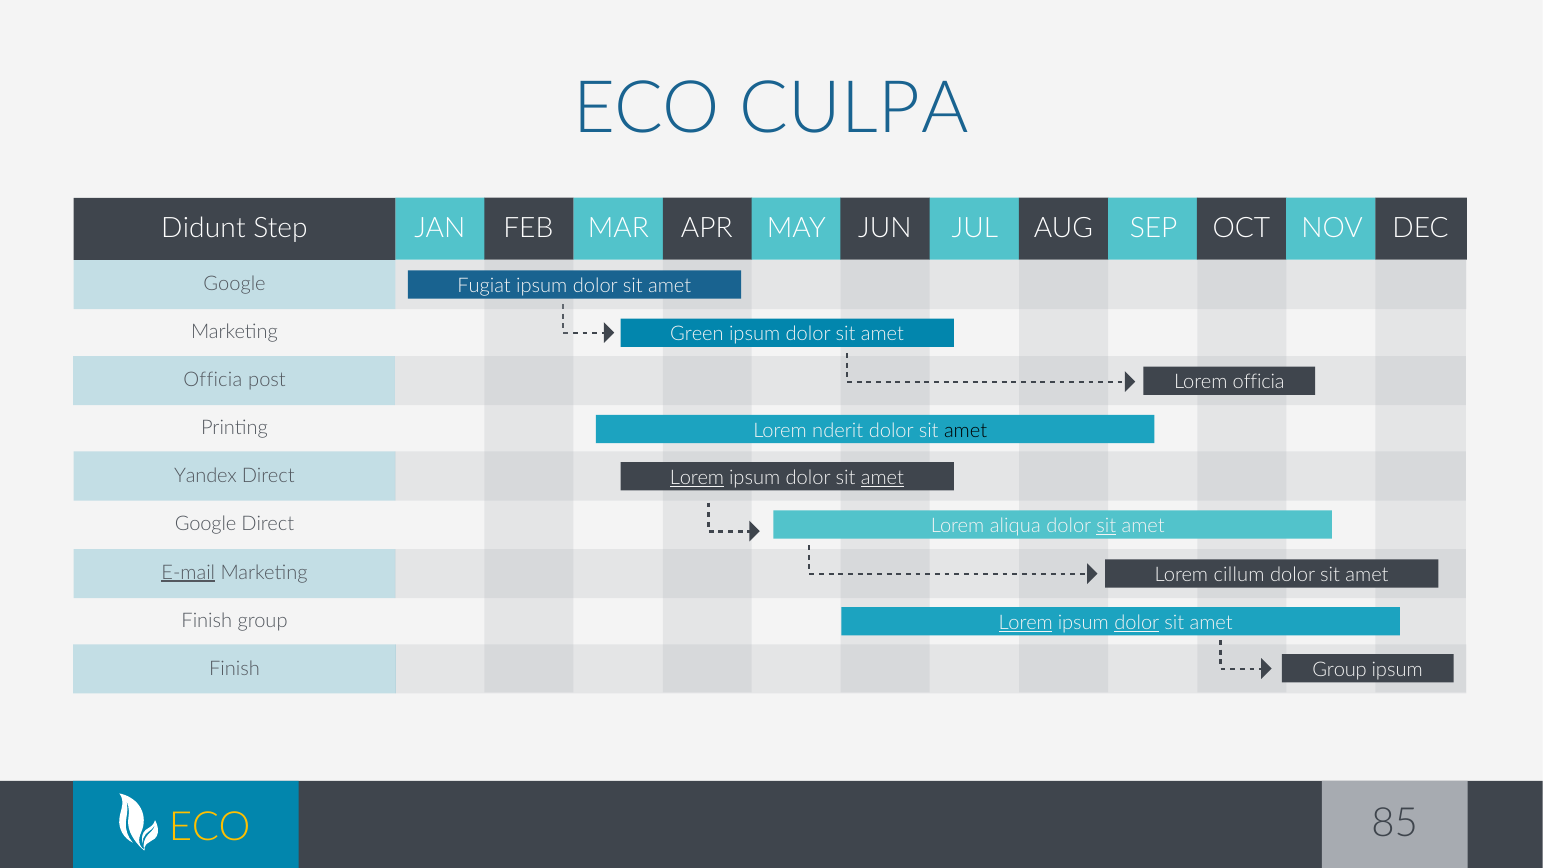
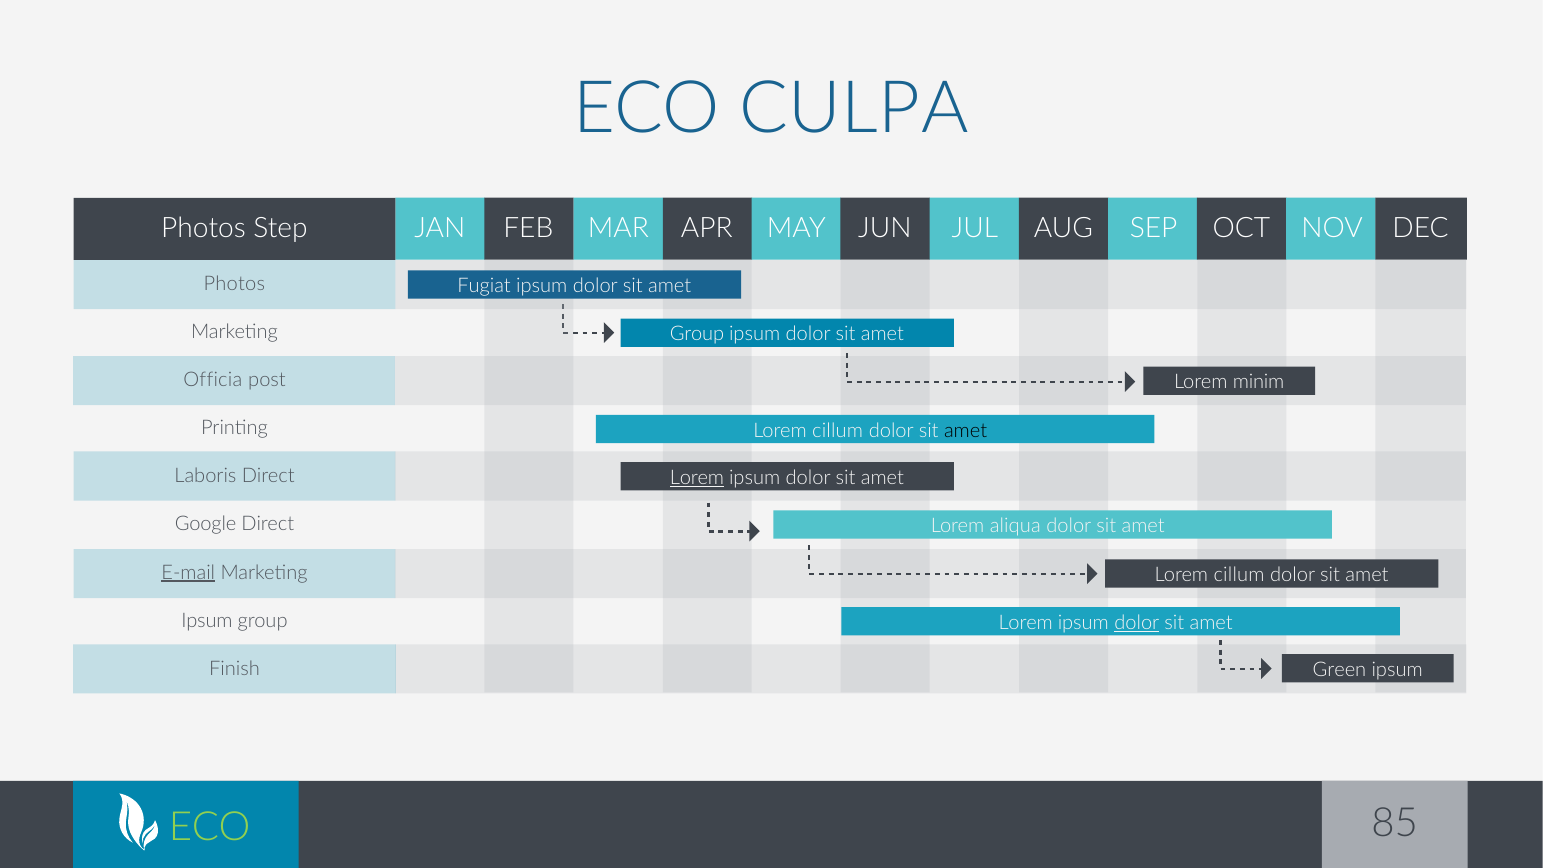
Didunt: Didunt -> Photos (204, 229)
Google: Google -> Photos (234, 283)
Green: Green -> Group (697, 334)
Lorem officia: officia -> minim (1259, 382)
nderit: nderit -> cillum (838, 430)
Yandex: Yandex -> Laboris (205, 476)
amet underline: present -> none (882, 478)
sit underline: present -> none (1106, 526)
Finish: Finish -> Ipsum (207, 621)
Lorem underline: present -> none (1026, 623)
Group: Group -> Green (1339, 670)
ECO colour: yellow -> light green (210, 828)
